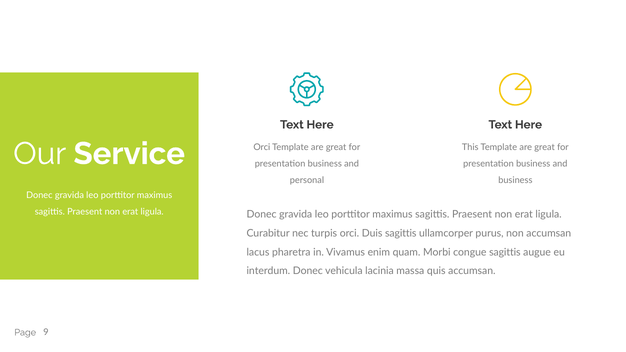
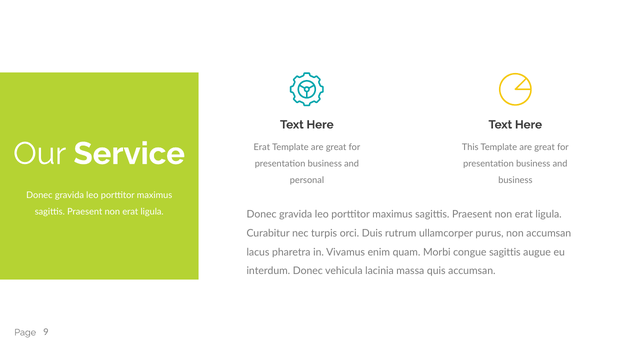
Orci: Orci -> Erat (262, 147)
Duis sagittis: sagittis -> rutrum (401, 233)
